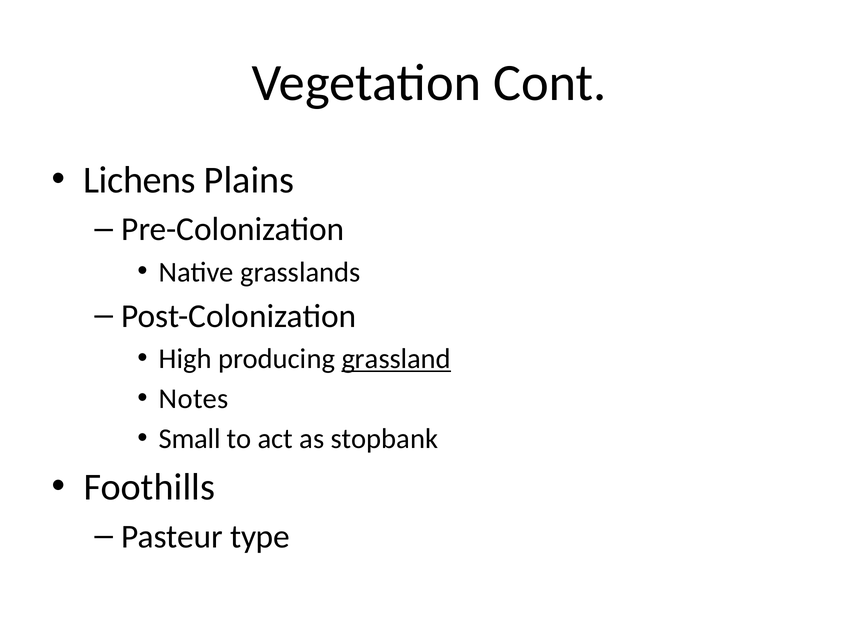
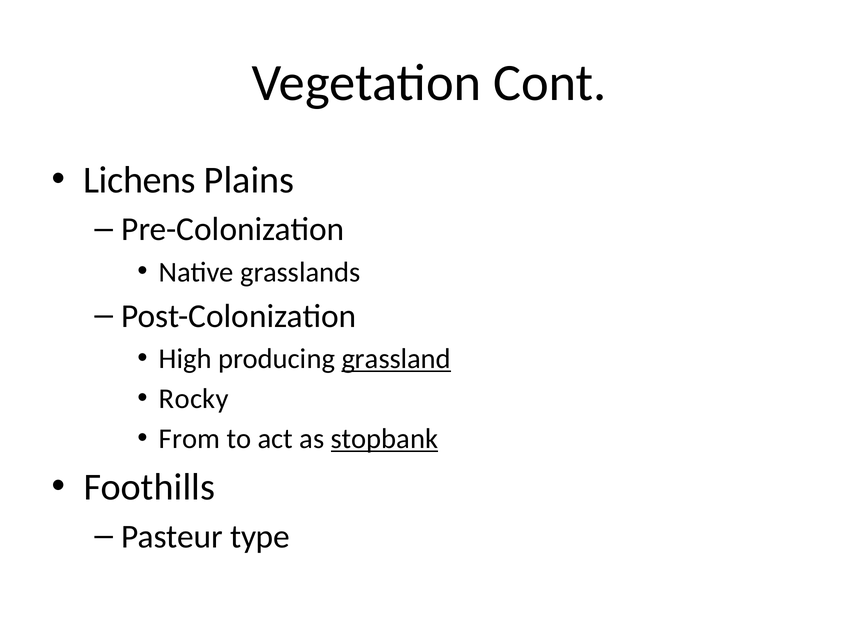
Notes: Notes -> Rocky (194, 399)
Small: Small -> From (190, 439)
stopbank underline: none -> present (384, 439)
